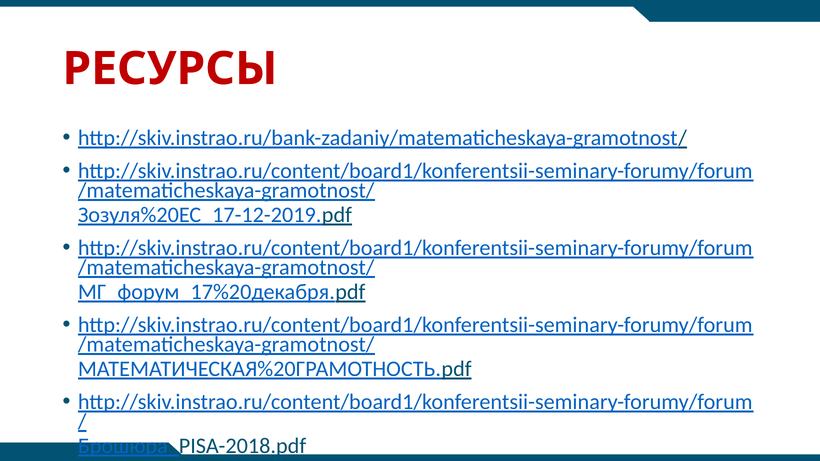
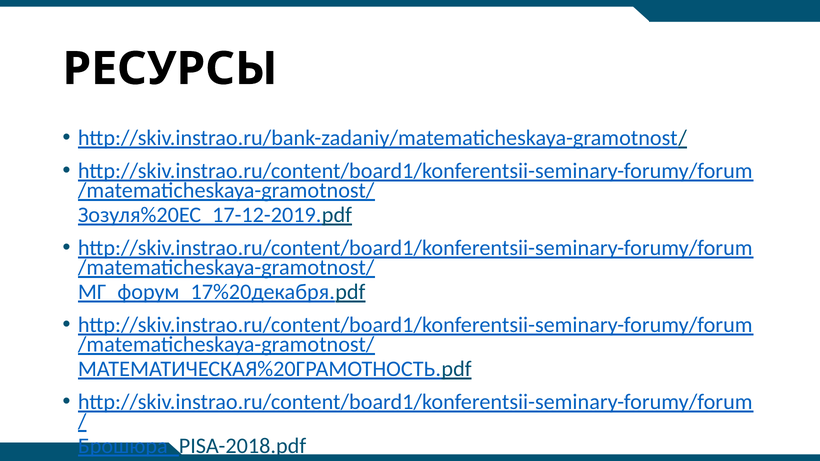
РЕСУРСЫ colour: red -> black (170, 69)
